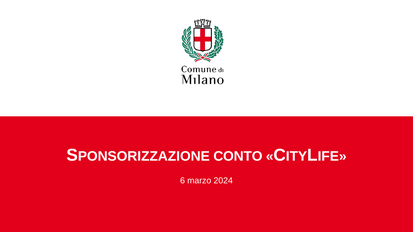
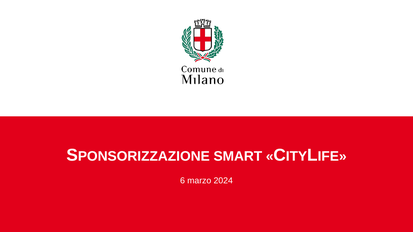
CONTO: CONTO -> SMART (238, 157)
